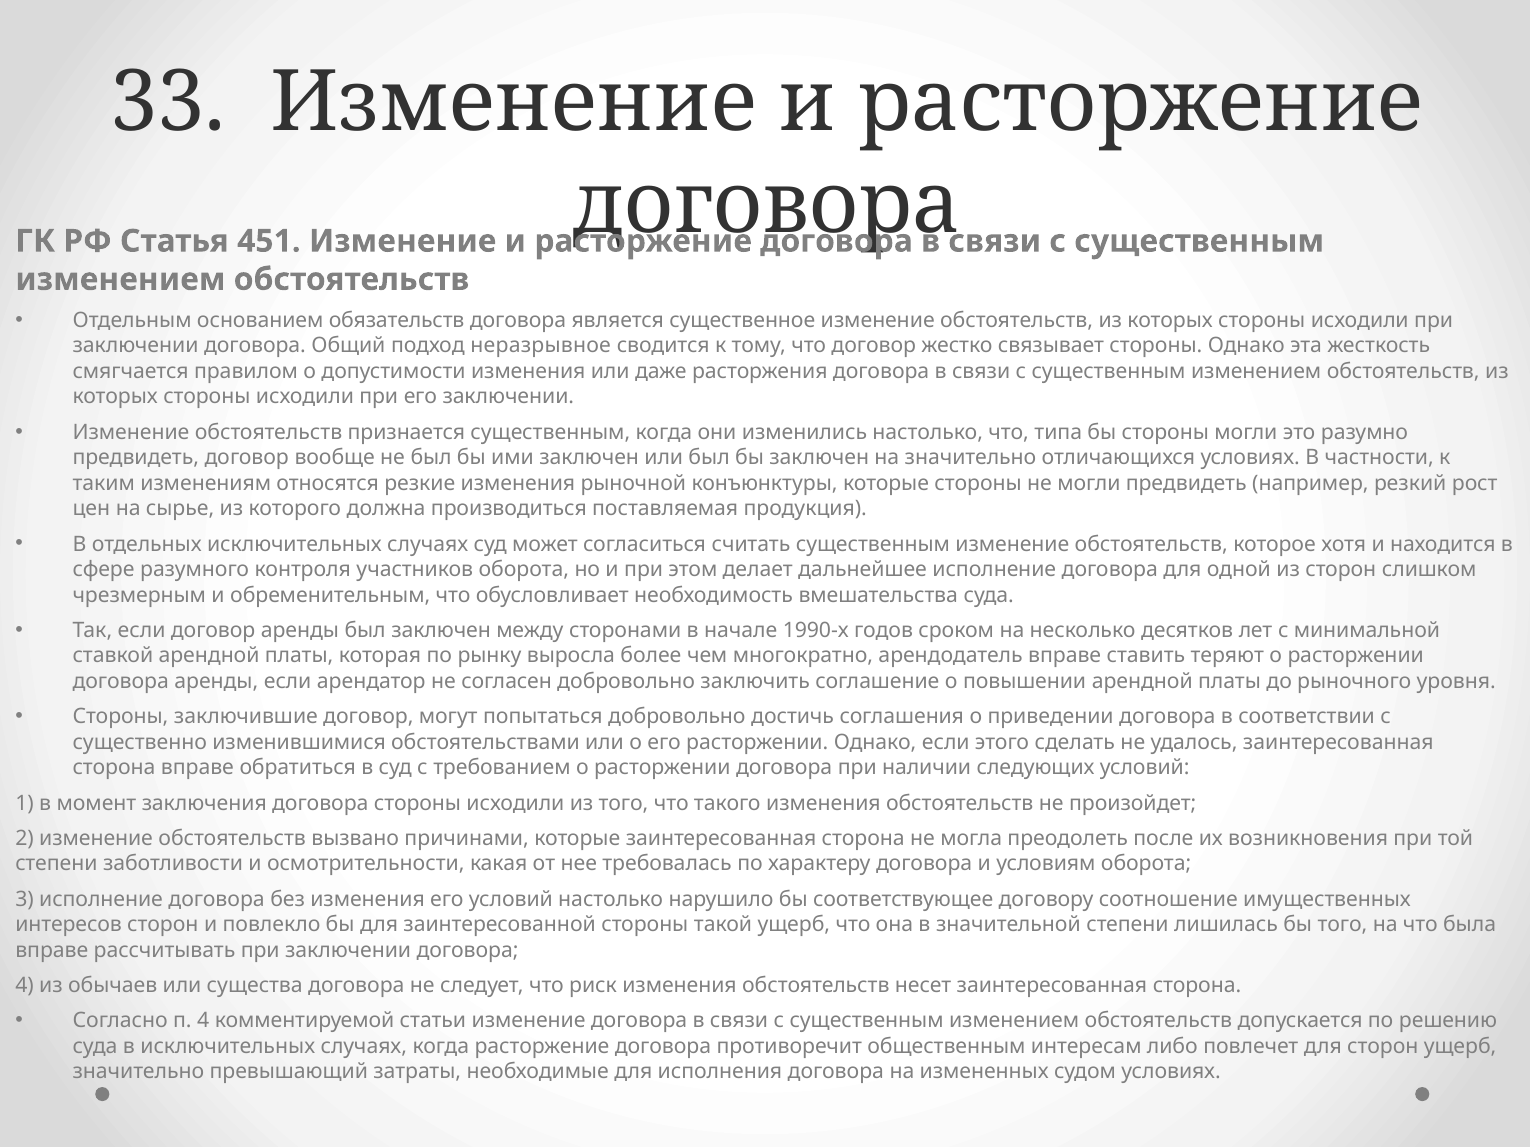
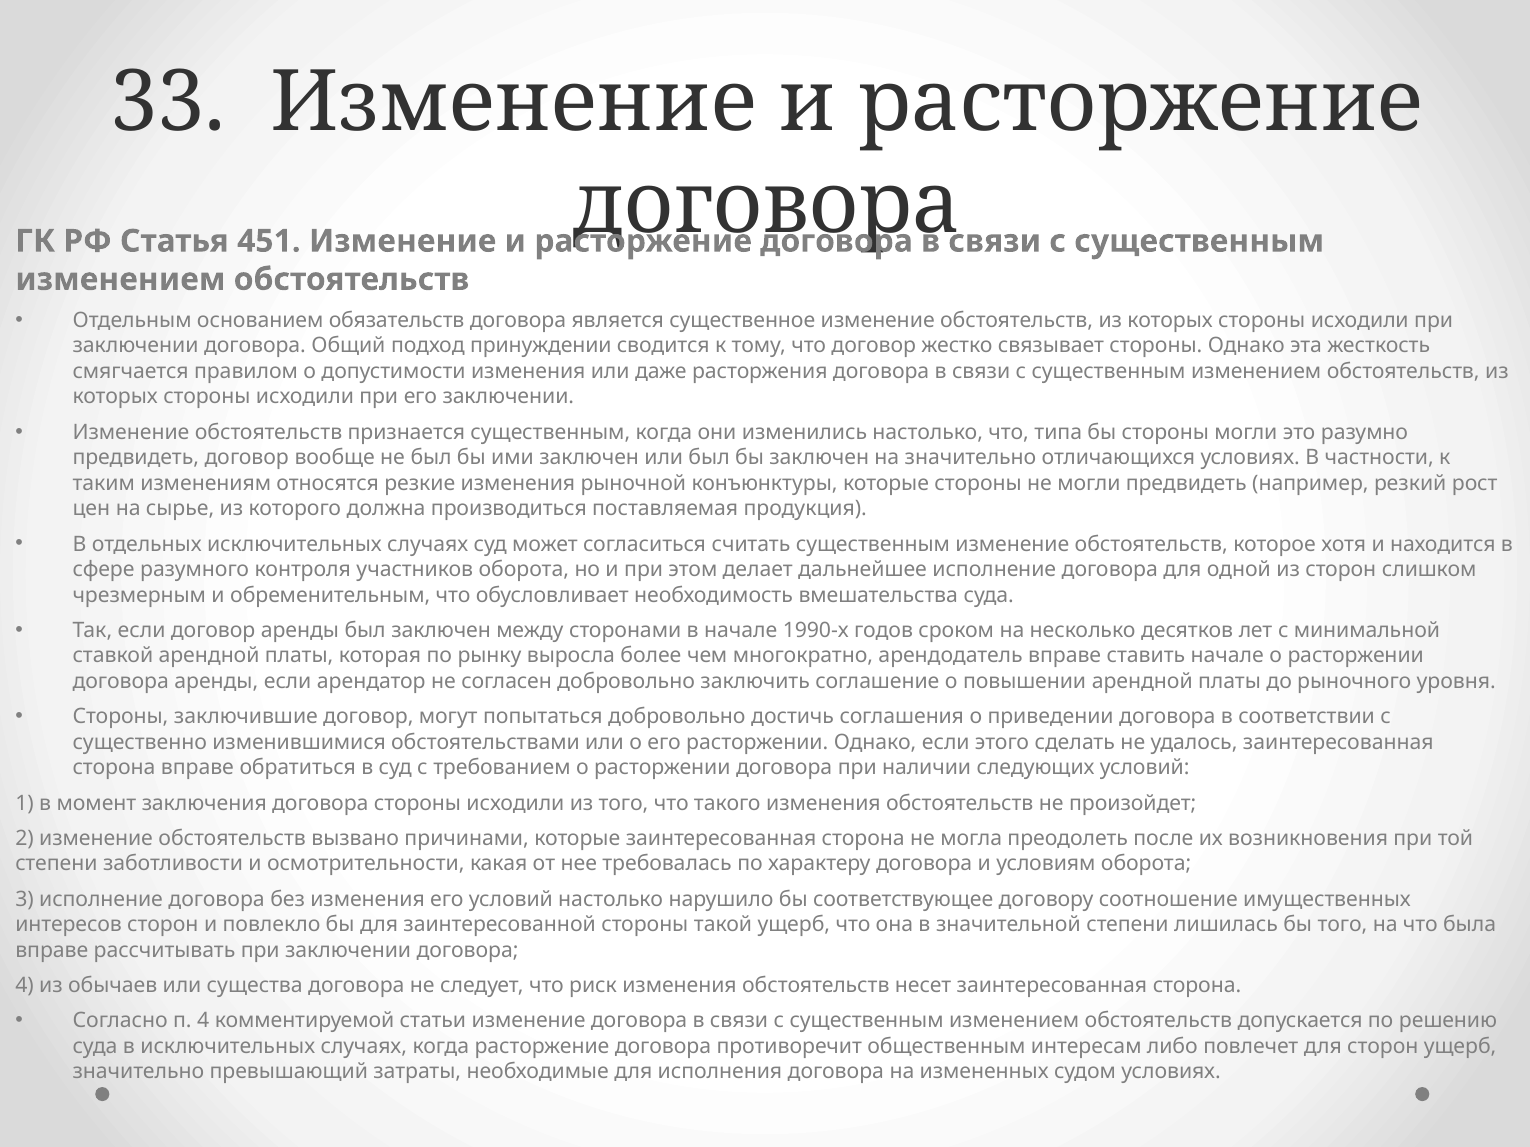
неразрывное: неразрывное -> принуждении (541, 346)
ставить теряют: теряют -> начале (1227, 656)
